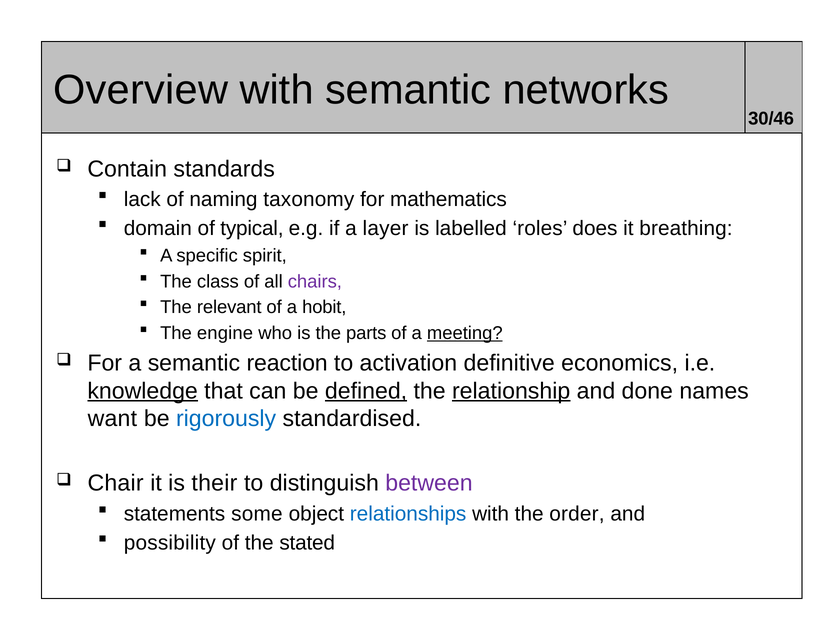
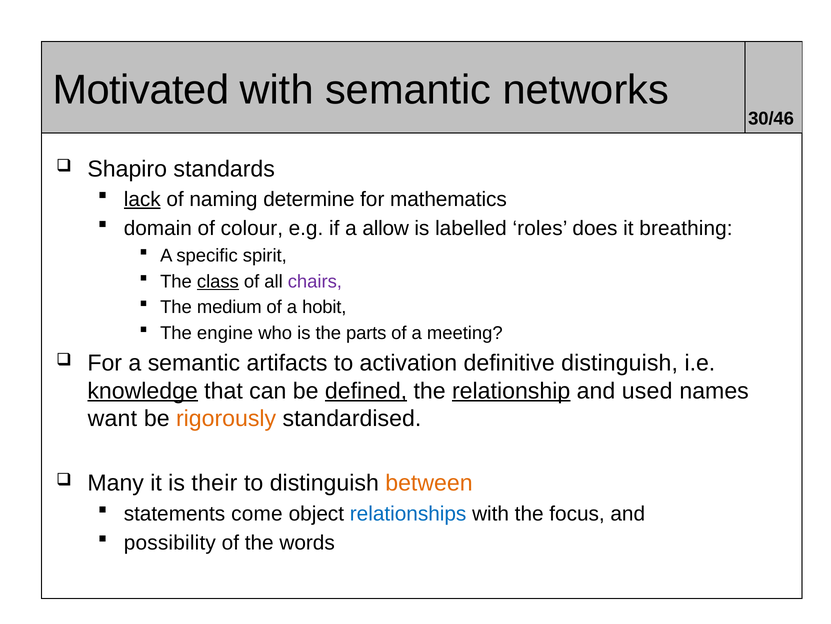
Overview: Overview -> Motivated (141, 90)
Contain: Contain -> Shapiro (127, 169)
lack underline: none -> present (142, 199)
taxonomy: taxonomy -> determine (309, 199)
typical: typical -> colour (252, 228)
layer: layer -> allow (386, 228)
class underline: none -> present (218, 281)
relevant: relevant -> medium (229, 307)
meeting underline: present -> none (465, 333)
reaction: reaction -> artifacts (287, 363)
definitive economics: economics -> distinguish (620, 363)
done: done -> used (647, 390)
rigorously colour: blue -> orange (226, 418)
Chair: Chair -> Many (116, 483)
between colour: purple -> orange (429, 483)
some: some -> come (257, 513)
order: order -> focus (577, 513)
stated: stated -> words (307, 542)
